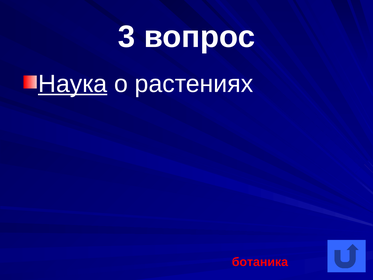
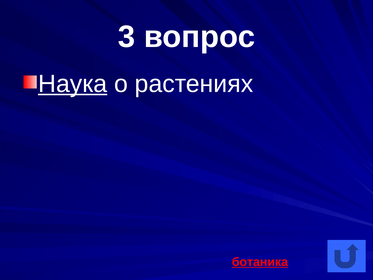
ботаника underline: none -> present (260, 262)
